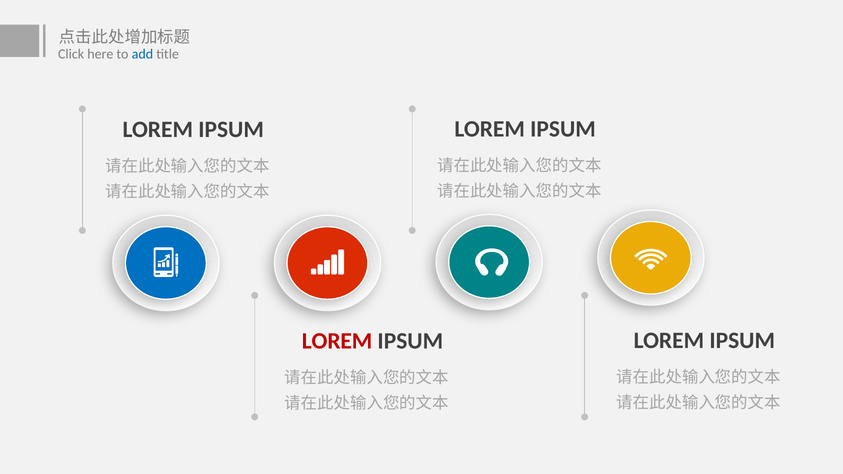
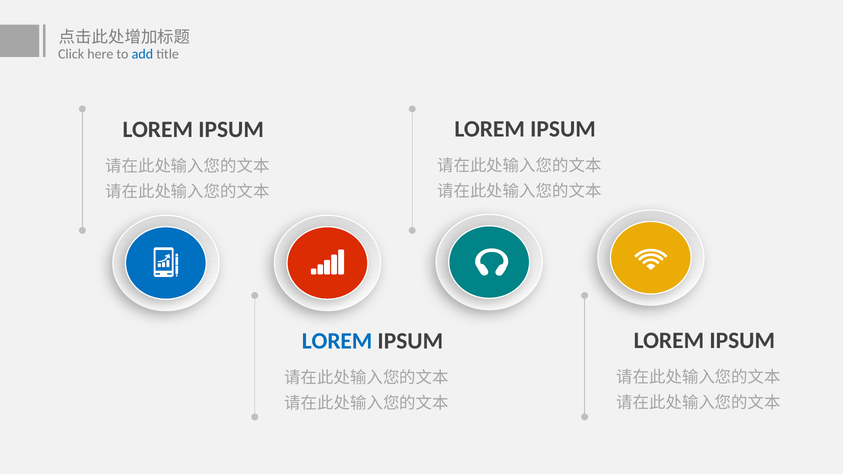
LOREM colour: red -> blue (337, 341)
